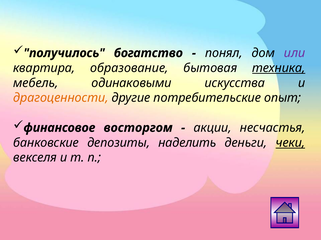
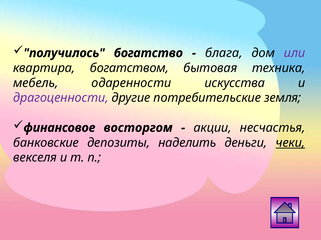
понял: понял -> блага (224, 53)
образование: образование -> богатством (129, 68)
техника underline: present -> none (279, 68)
одинаковыми: одинаковыми -> одаренности (131, 83)
драгоценности colour: orange -> purple (61, 98)
опыт: опыт -> земля (283, 98)
